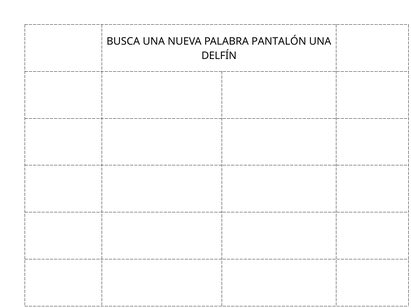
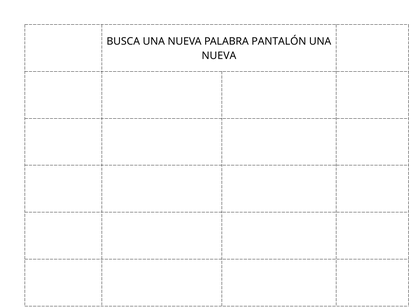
DELFÍN: DELFÍN -> NUEVA (219, 56)
